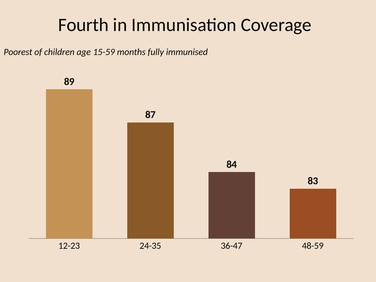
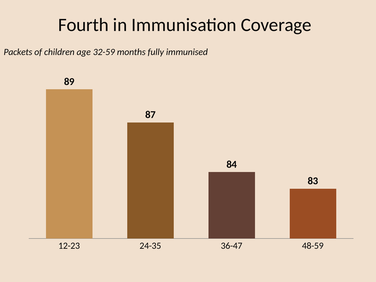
Poorest: Poorest -> Packets (18, 52)
15-59: 15-59 -> 32-59 (104, 52)
